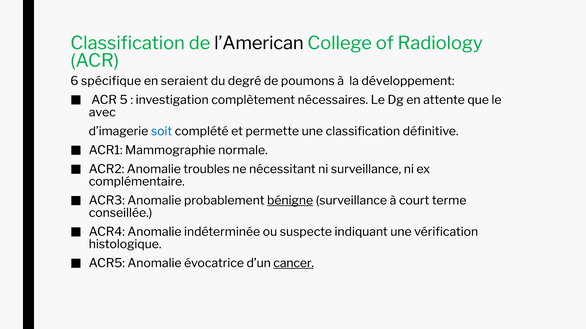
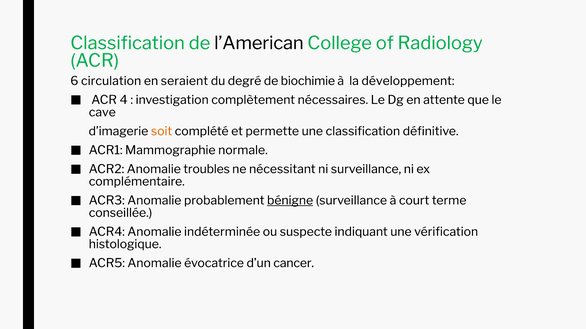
spécifique: spécifique -> circulation (111, 81)
poumons: poumons -> biochimie (308, 81)
5: 5 -> 4 (124, 100)
avec: avec -> cave (102, 112)
soit colour: blue -> orange (162, 131)
cancer underline: present -> none (294, 264)
